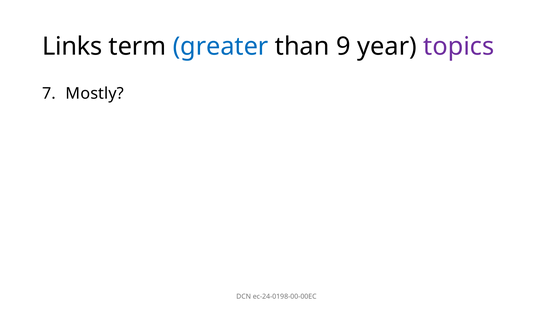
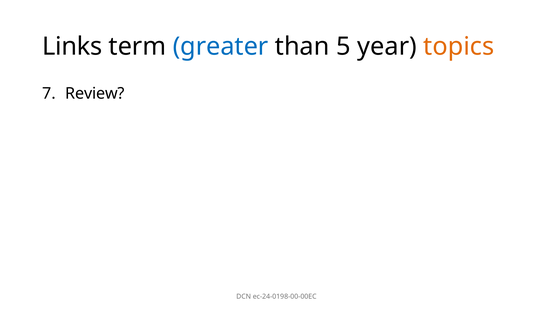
9: 9 -> 5 (343, 46)
topics colour: purple -> orange (459, 46)
Mostly: Mostly -> Review (95, 93)
